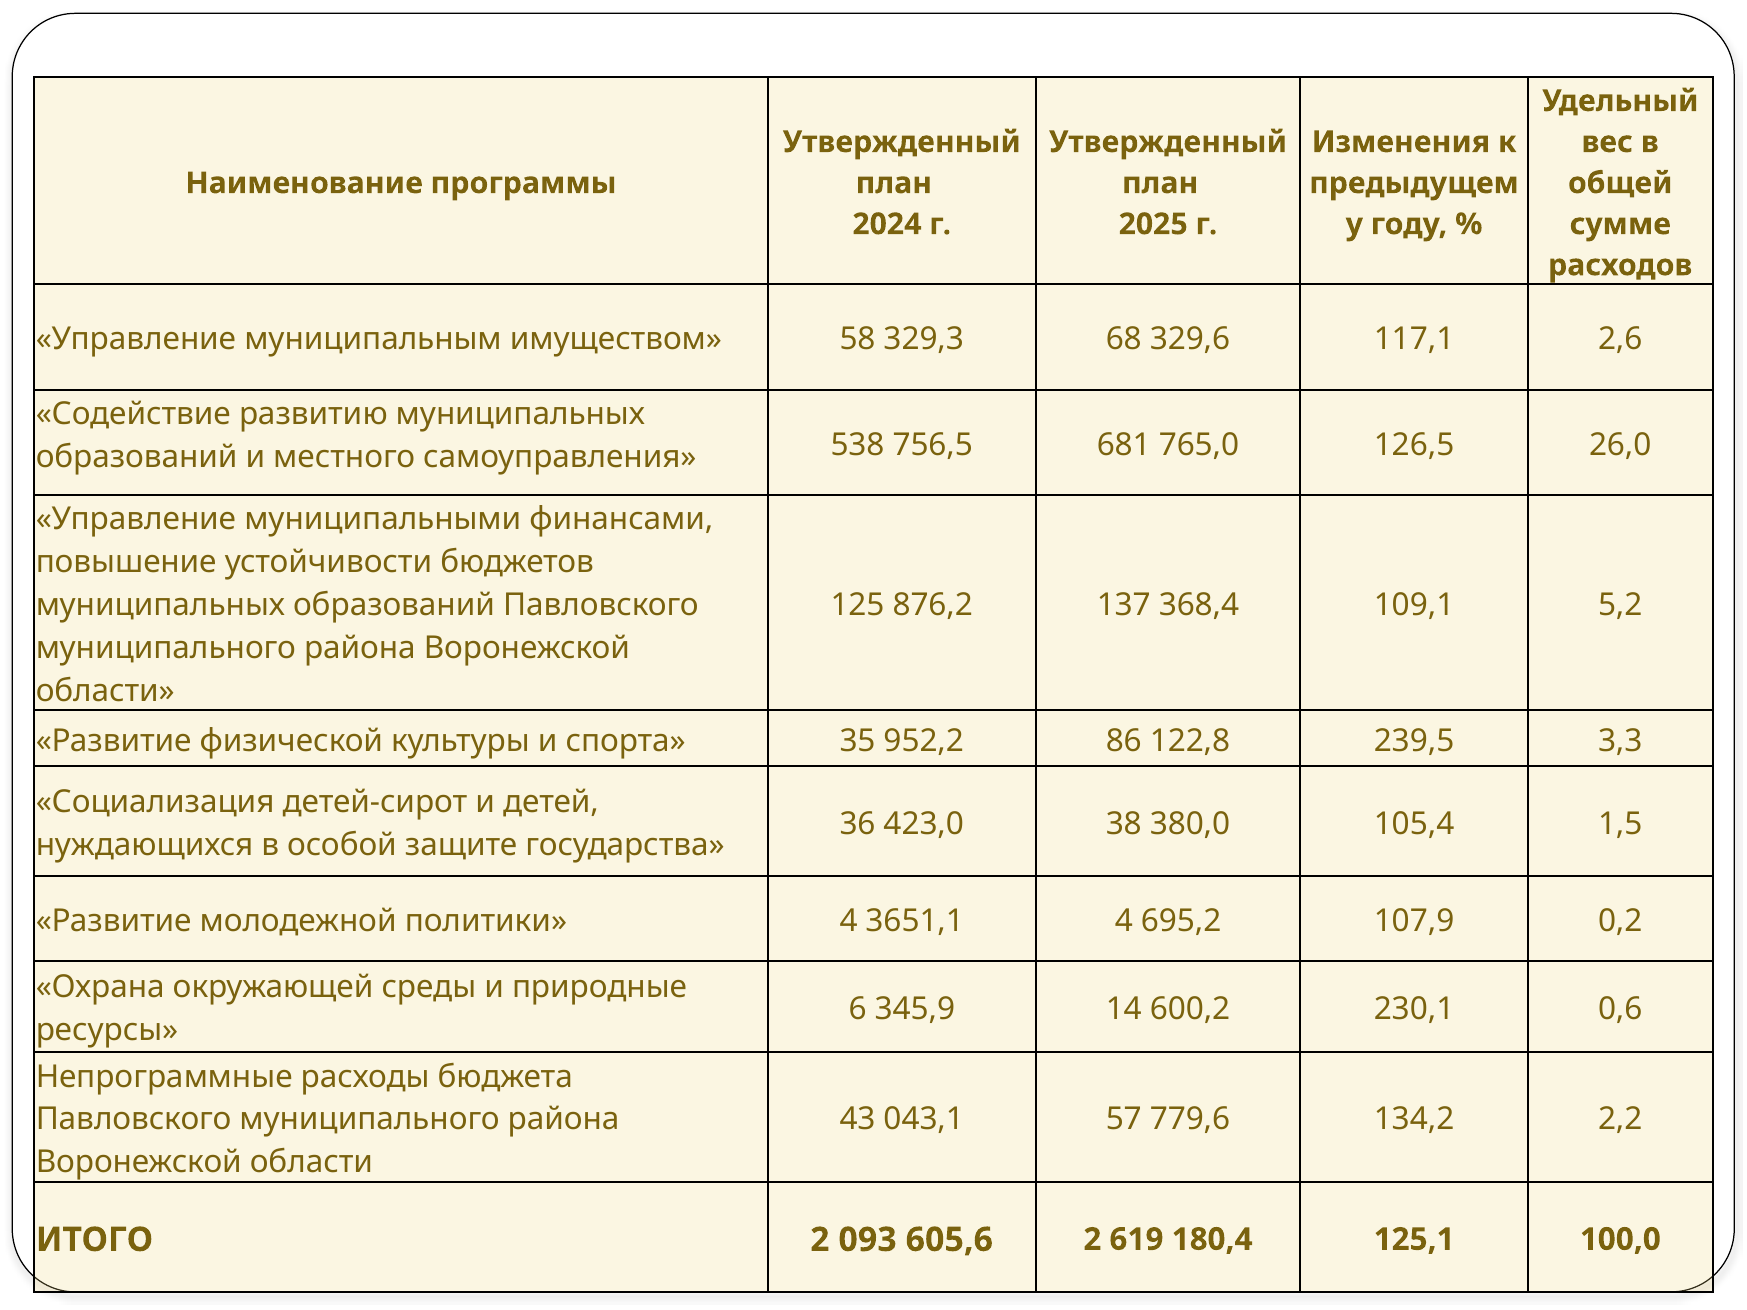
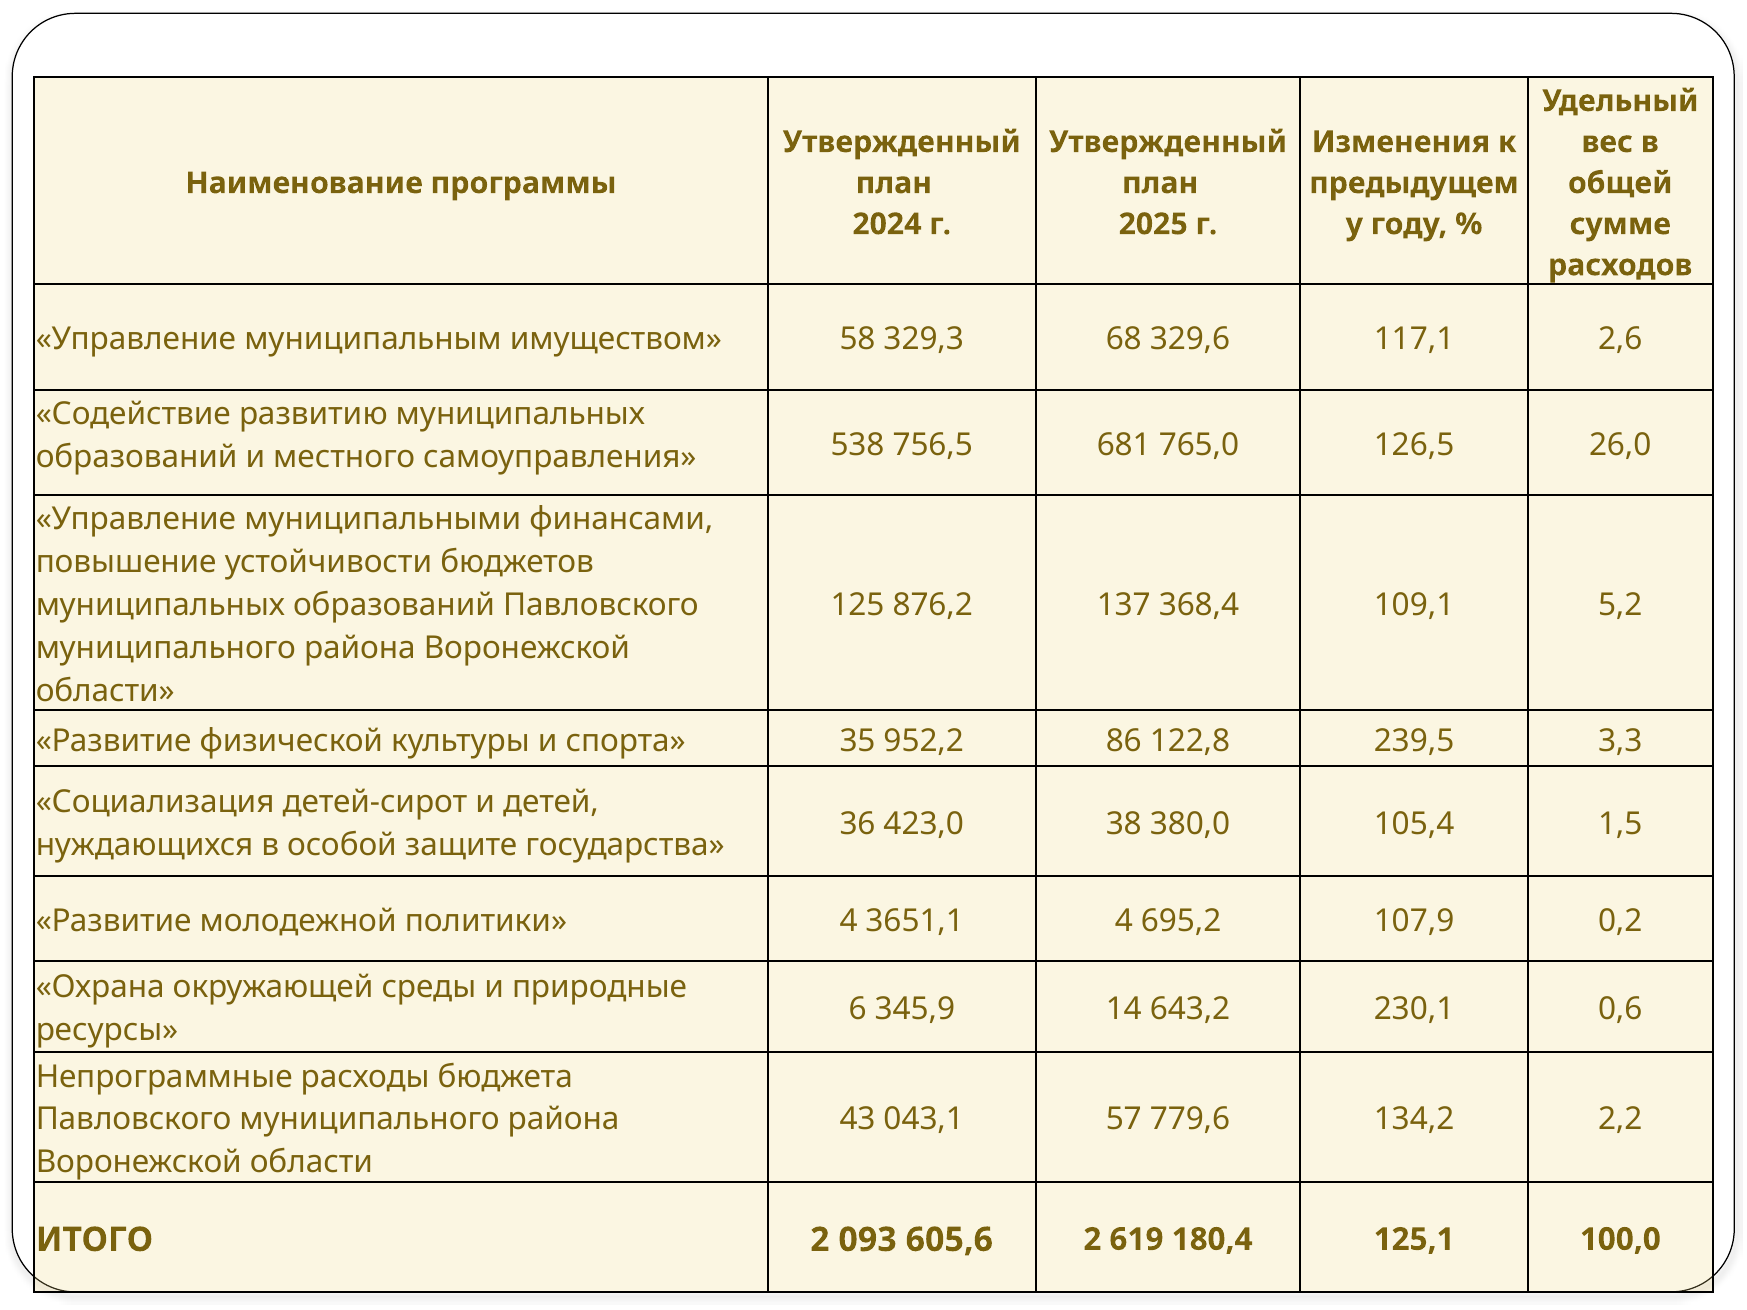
600,2: 600,2 -> 643,2 (1190, 1009)
